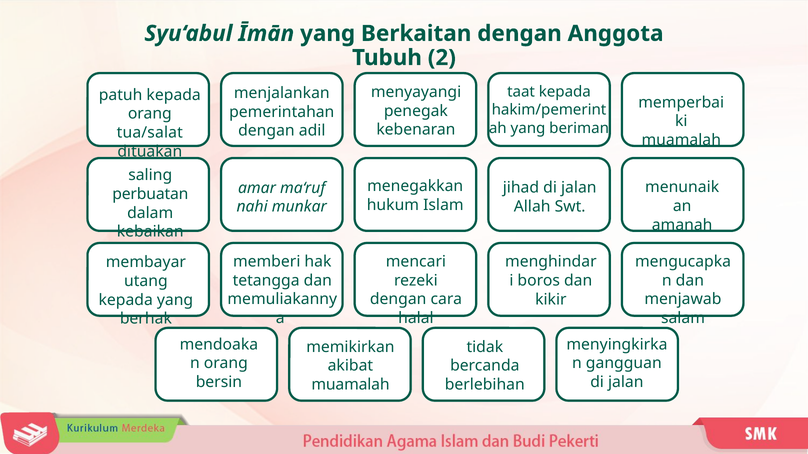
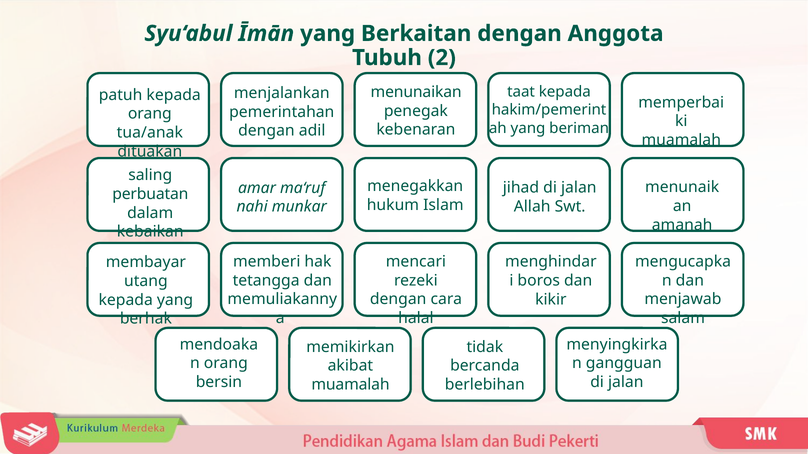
menyayangi: menyayangi -> menunaikan (416, 92)
tua/salat: tua/salat -> tua/anak (150, 133)
